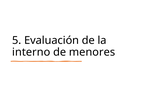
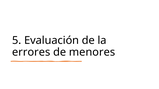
interno: interno -> errores (31, 52)
